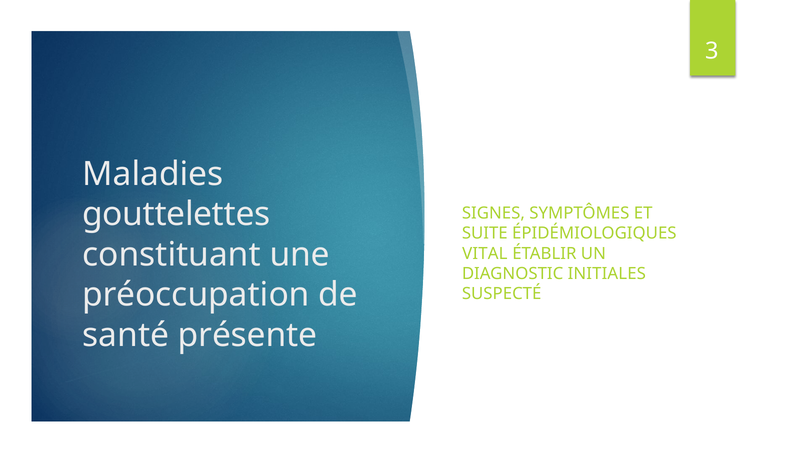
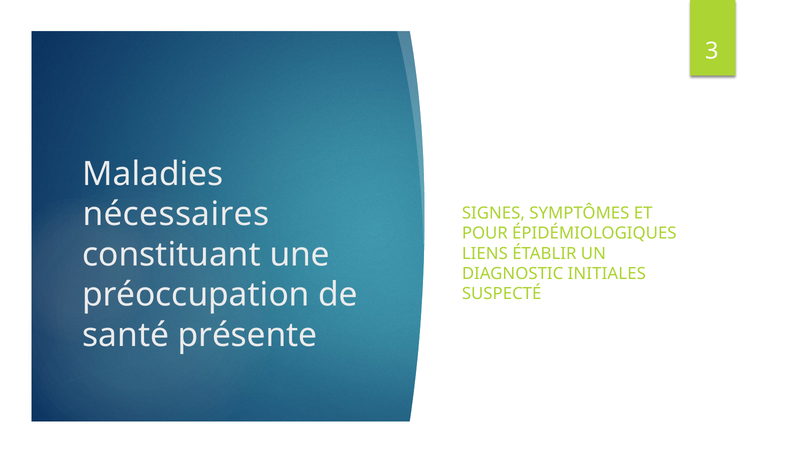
gouttelettes: gouttelettes -> nécessaires (176, 215)
SUITE: SUITE -> POUR (485, 234)
VITAL: VITAL -> LIENS (485, 254)
